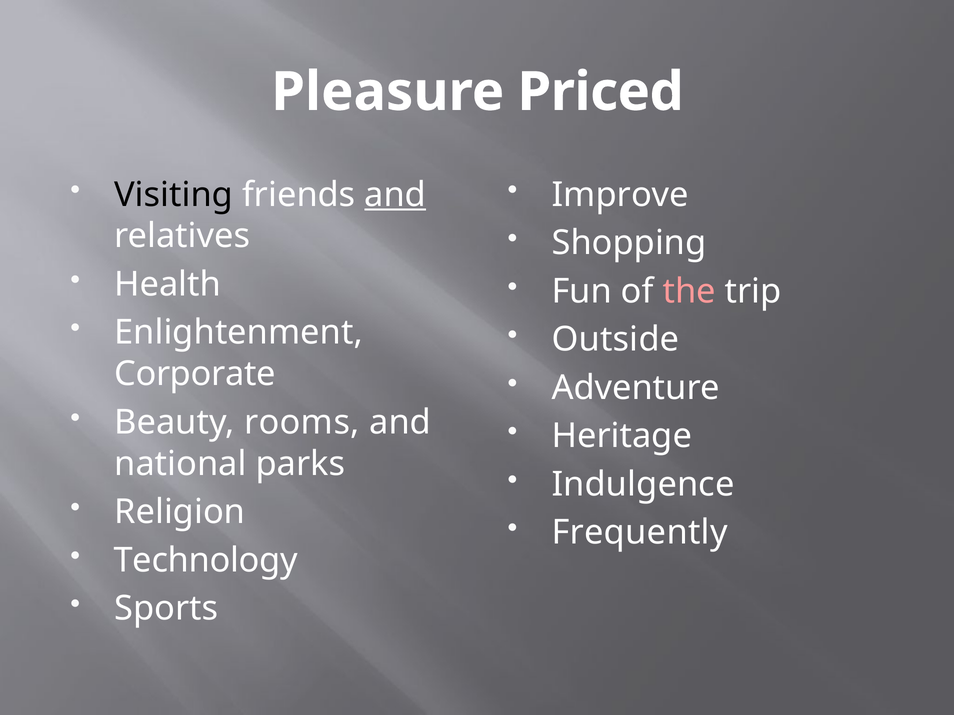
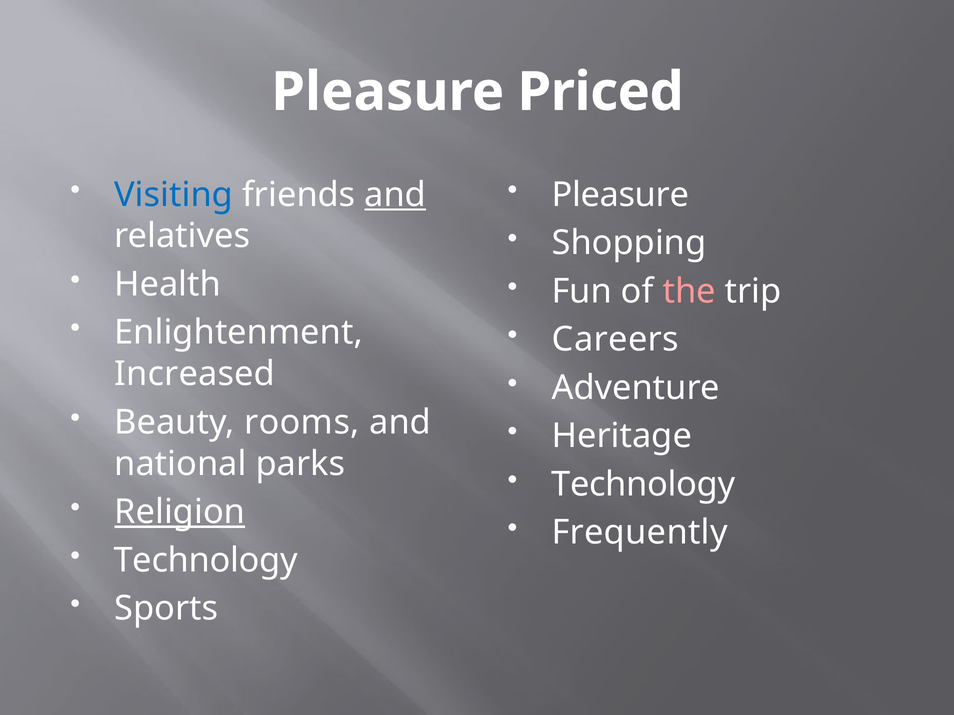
Visiting colour: black -> blue (174, 195)
Improve: Improve -> Pleasure (620, 195)
Outside: Outside -> Careers (615, 340)
Corporate: Corporate -> Increased (195, 374)
Indulgence: Indulgence -> Technology (643, 485)
Religion underline: none -> present (180, 512)
